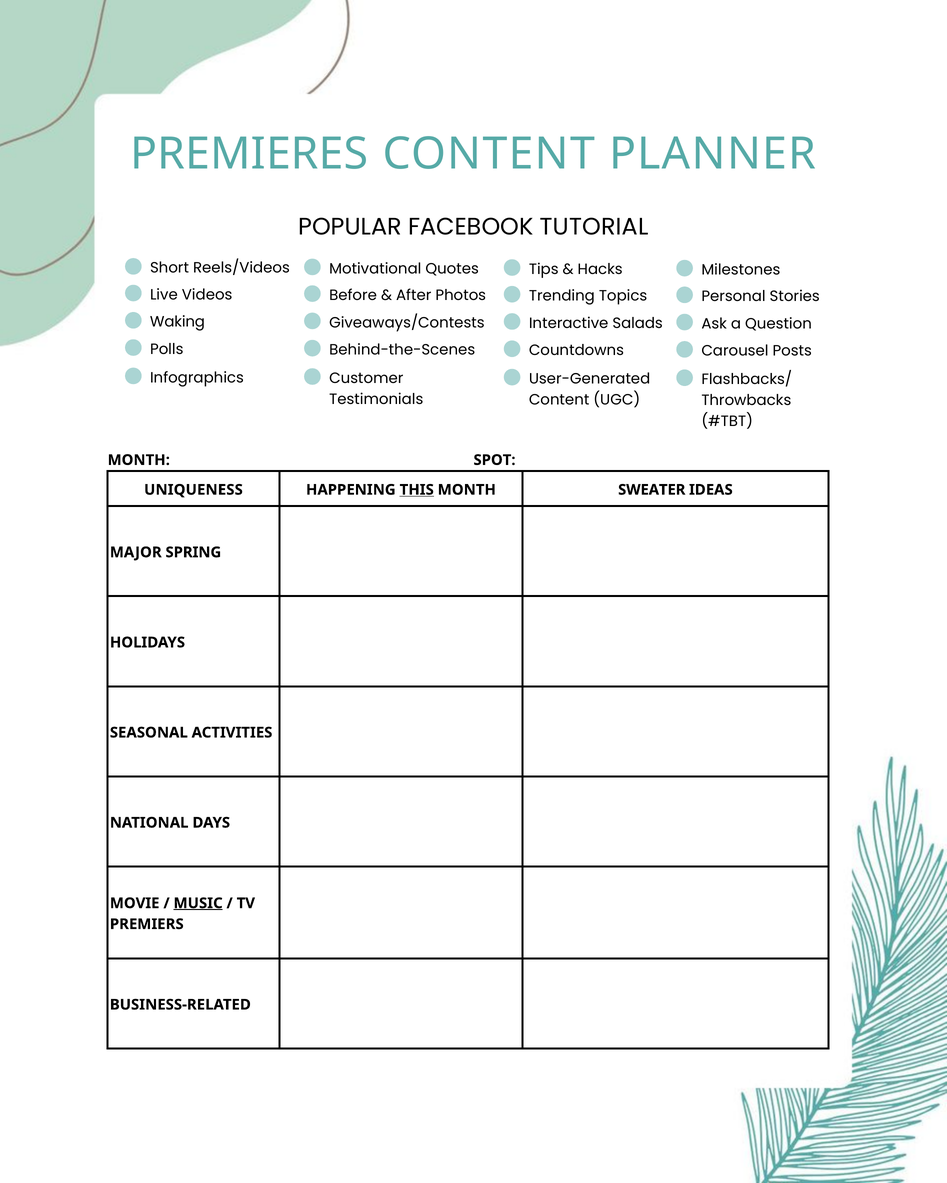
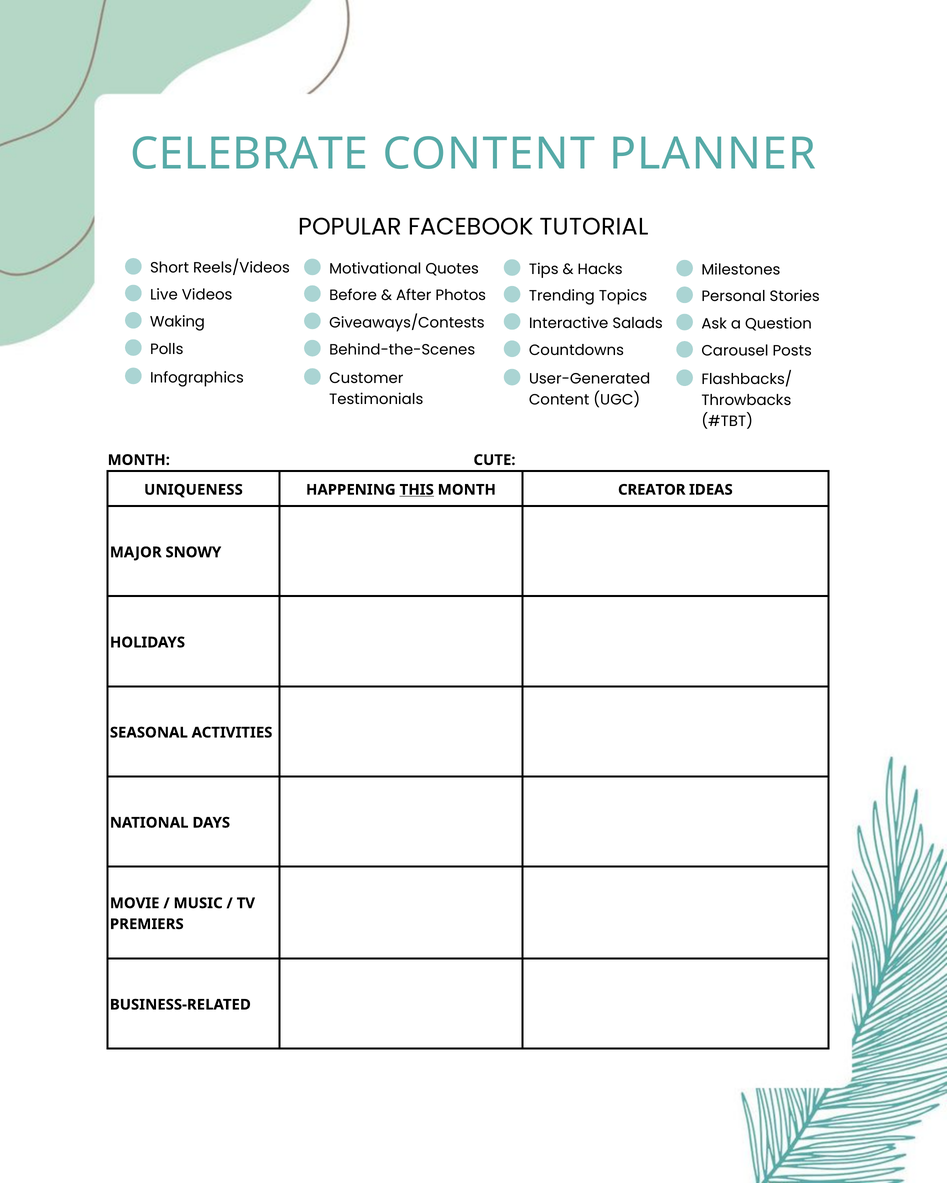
PREMIERES: PREMIERES -> CELEBRATE (249, 154)
SPOT: SPOT -> CUTE (494, 460)
SWEATER: SWEATER -> CREATOR (652, 490)
SPRING: SPRING -> SNOWY (193, 553)
MUSIC underline: present -> none (198, 904)
